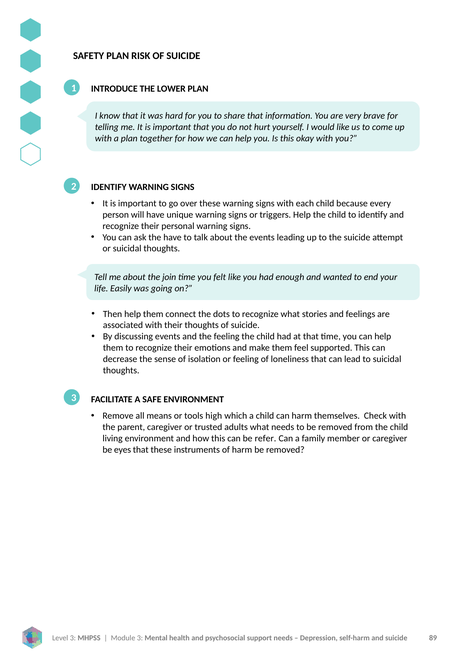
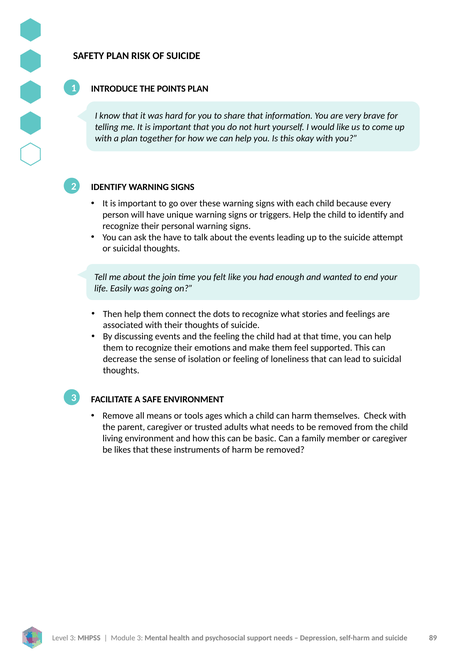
LOWER: LOWER -> POINTS (171, 89)
high: high -> ages (214, 416)
refer: refer -> basic (265, 439)
eyes: eyes -> likes (123, 450)
